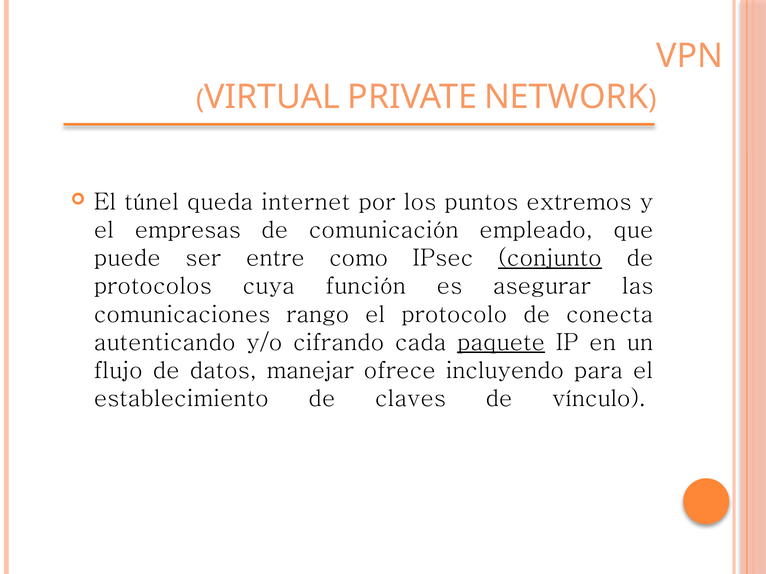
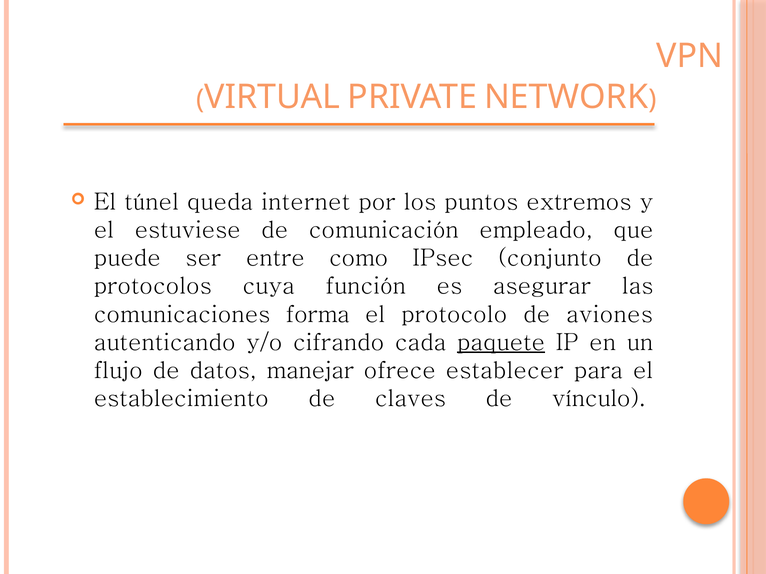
empresas: empresas -> estuviese (188, 230)
conjunto underline: present -> none (550, 258)
rango: rango -> forma (318, 315)
conecta: conecta -> aviones (610, 315)
incluyendo: incluyendo -> establecer (505, 371)
